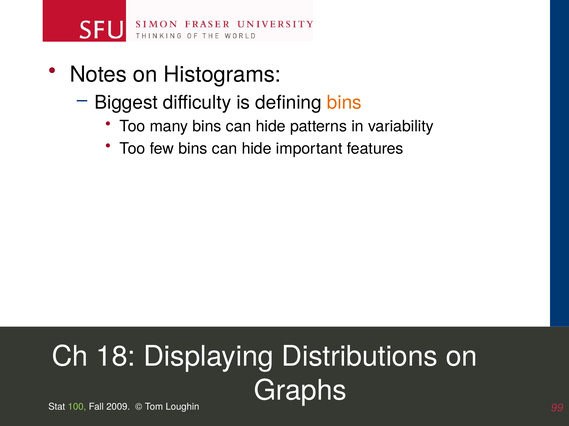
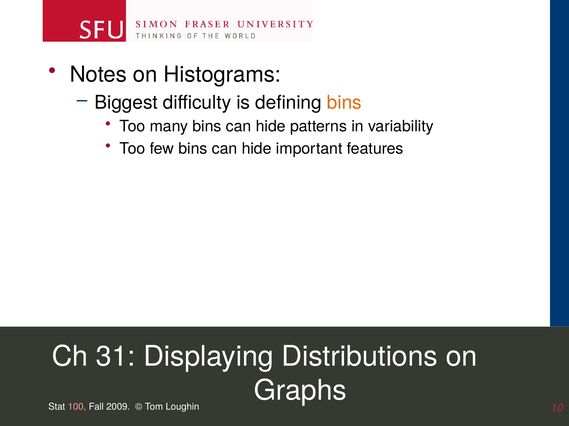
18: 18 -> 31 (116, 357)
100 colour: light green -> pink (77, 407)
99: 99 -> 10 (557, 409)
